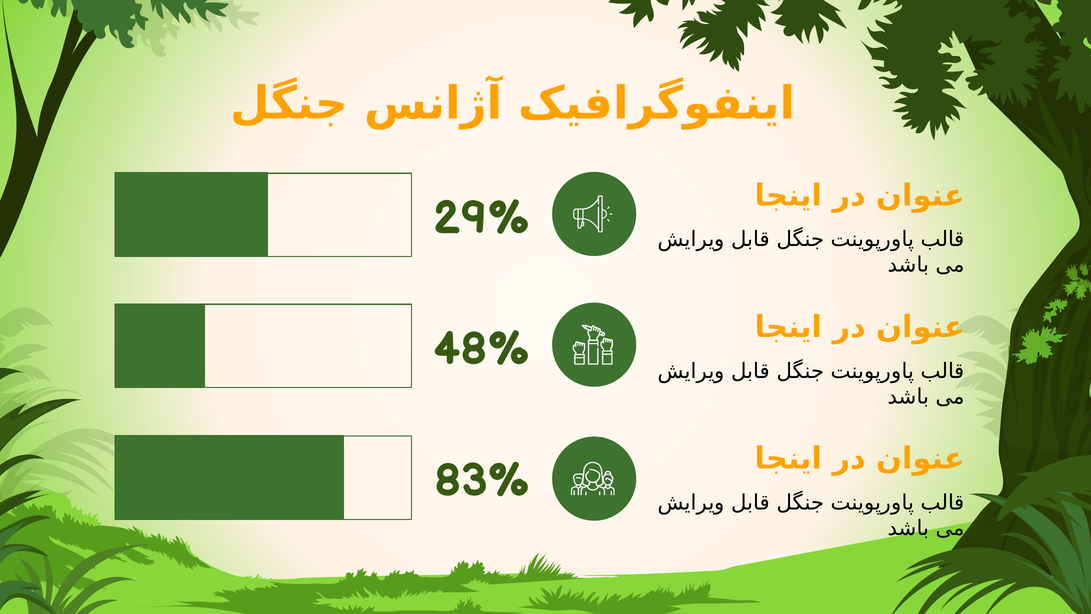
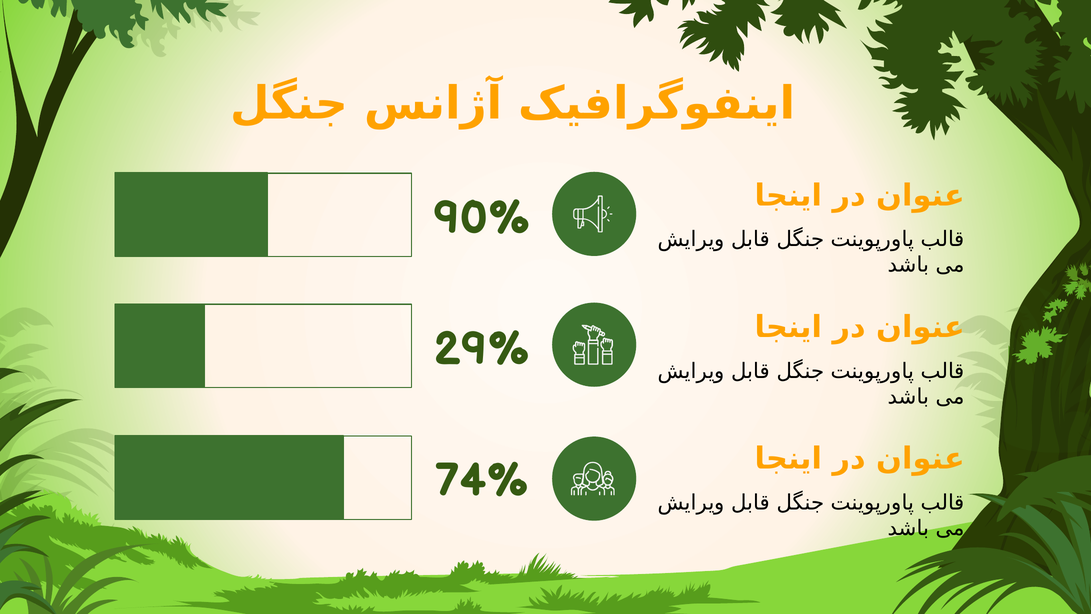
29%: 29% -> 90% (482, 218)
48%: 48% -> 29% (482, 349)
83%: 83% -> 74% (482, 481)
